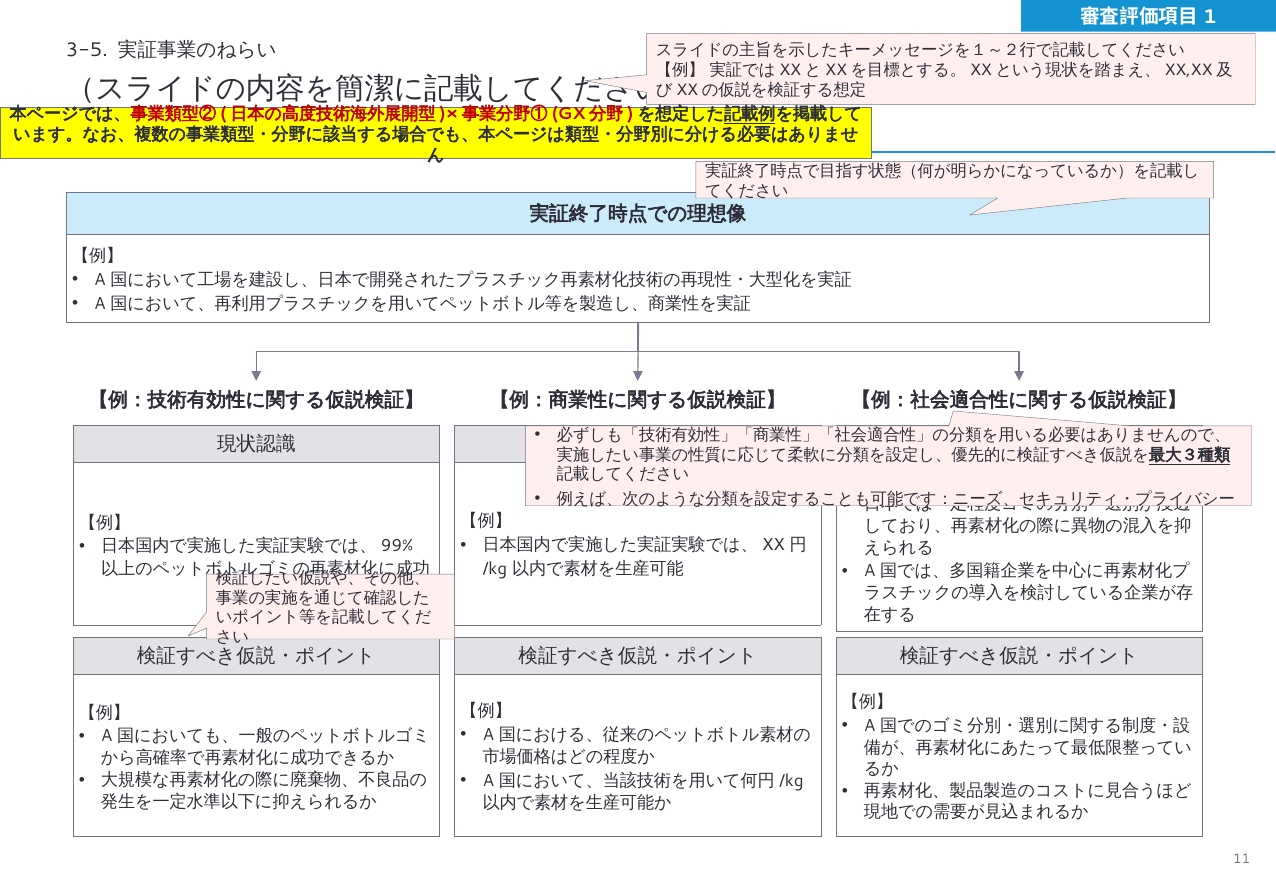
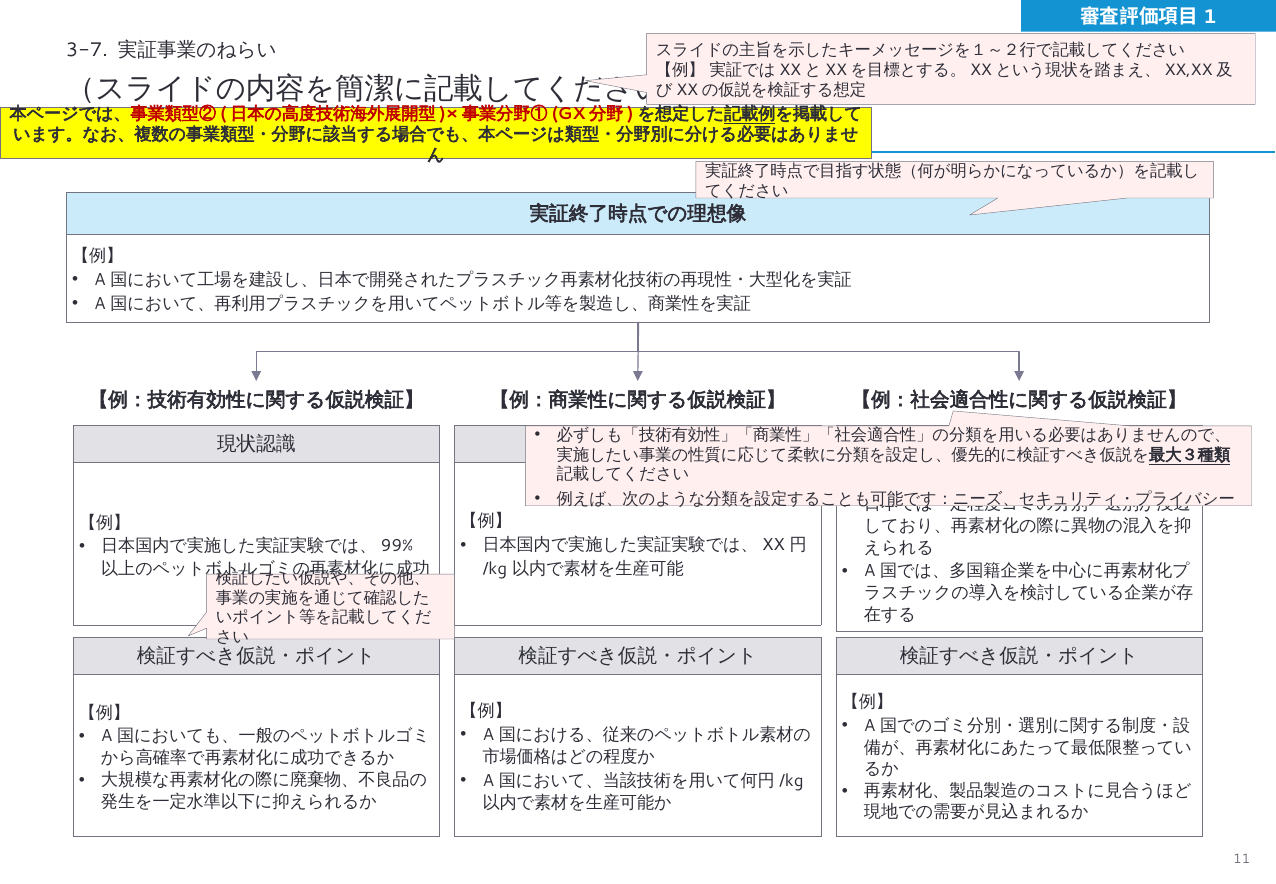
3-5: 3-5 -> 3-7 (87, 50)
